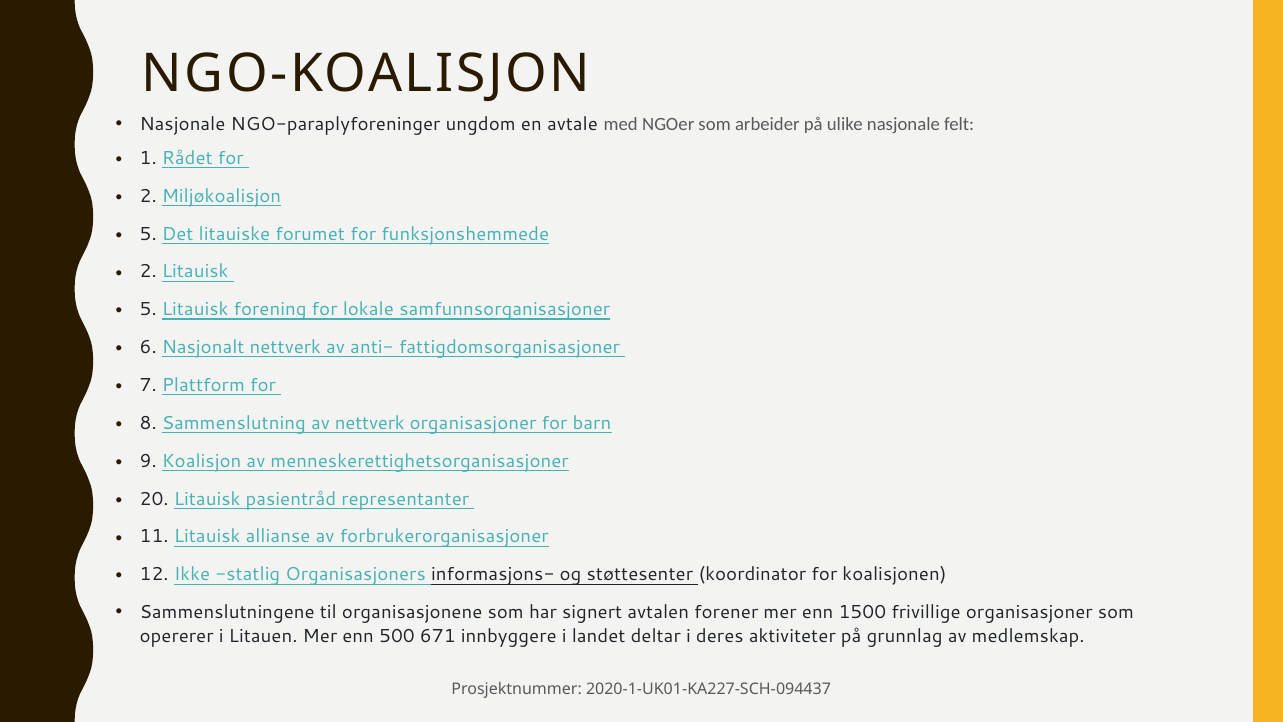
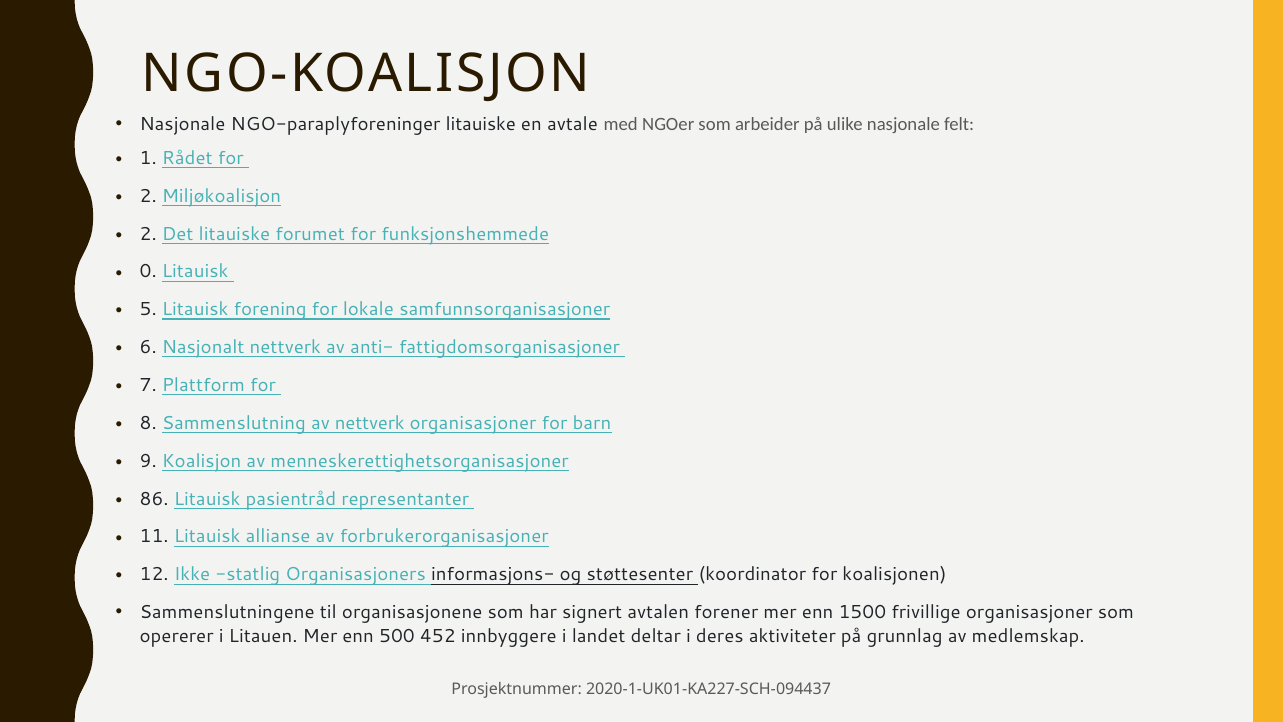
NGO-paraplyforeninger ungdom: ungdom -> litauiske (481, 124)
5: 5 -> 2 (148, 234)
2: 2 -> 0 (148, 272)
20: 20 -> 86 (154, 499)
671: 671 -> 452 (438, 636)
